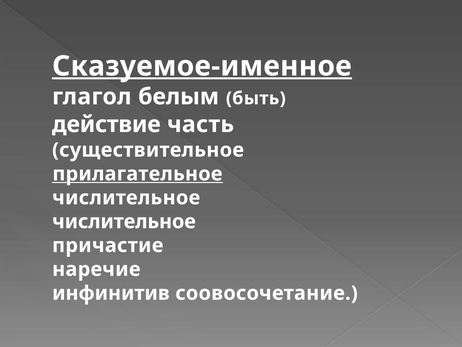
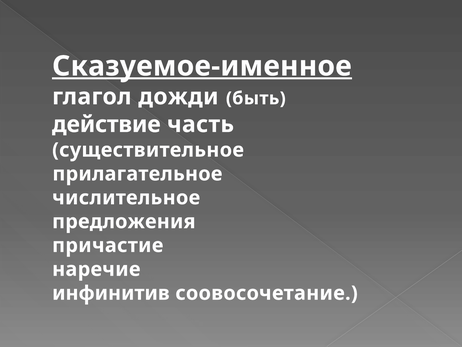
белым: белым -> дожди (178, 97)
прилагательное underline: present -> none (137, 174)
числительное: числительное -> предложения (124, 221)
